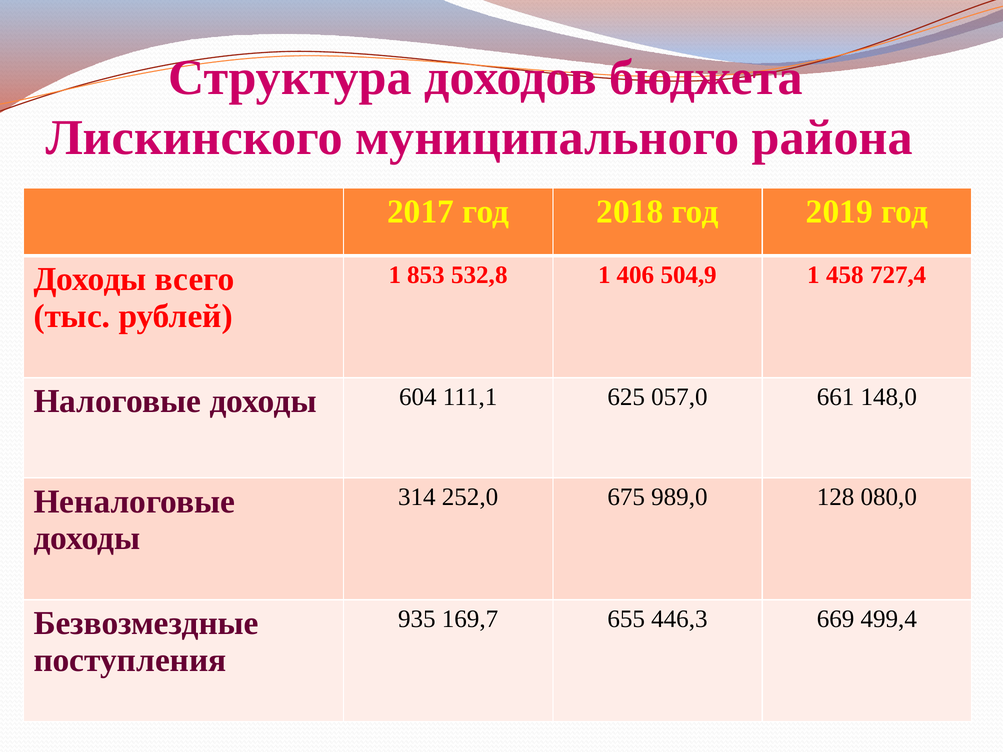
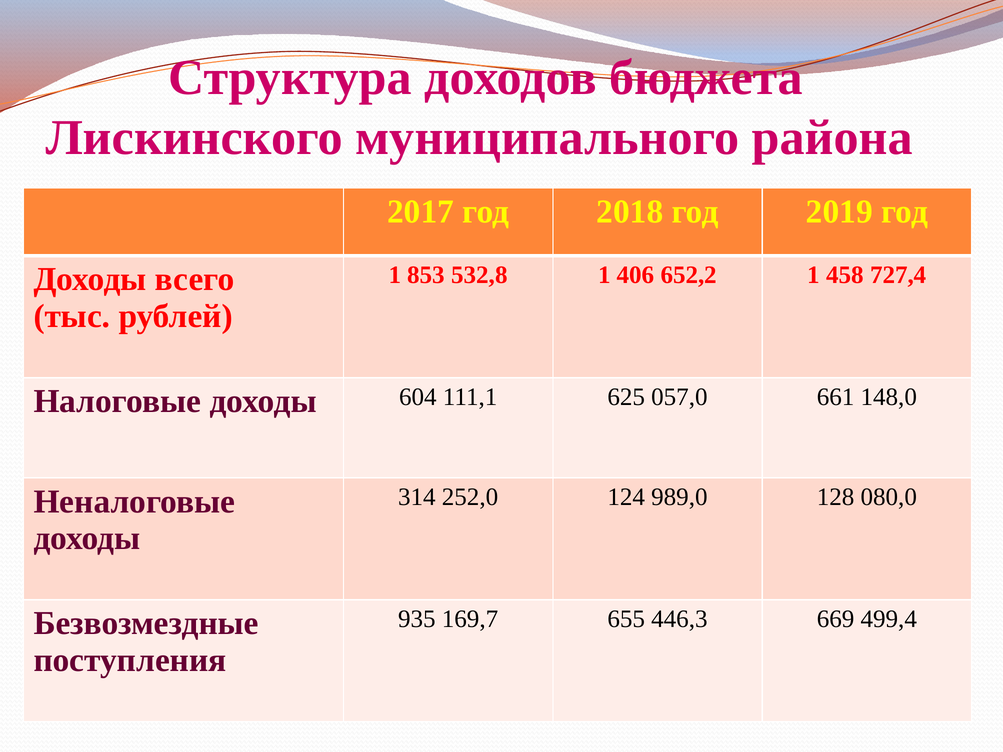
504,9: 504,9 -> 652,2 (689, 275)
675: 675 -> 124 (626, 497)
